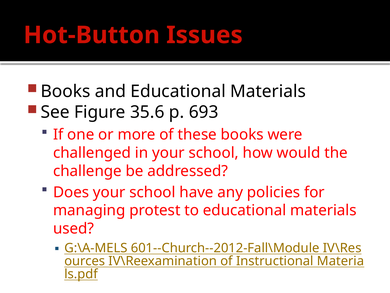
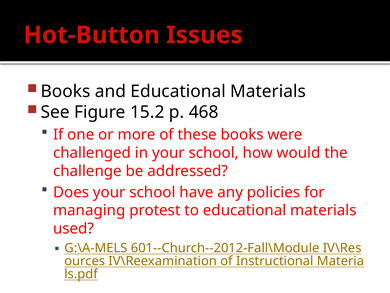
35.6: 35.6 -> 15.2 (147, 112)
693: 693 -> 468 (204, 112)
